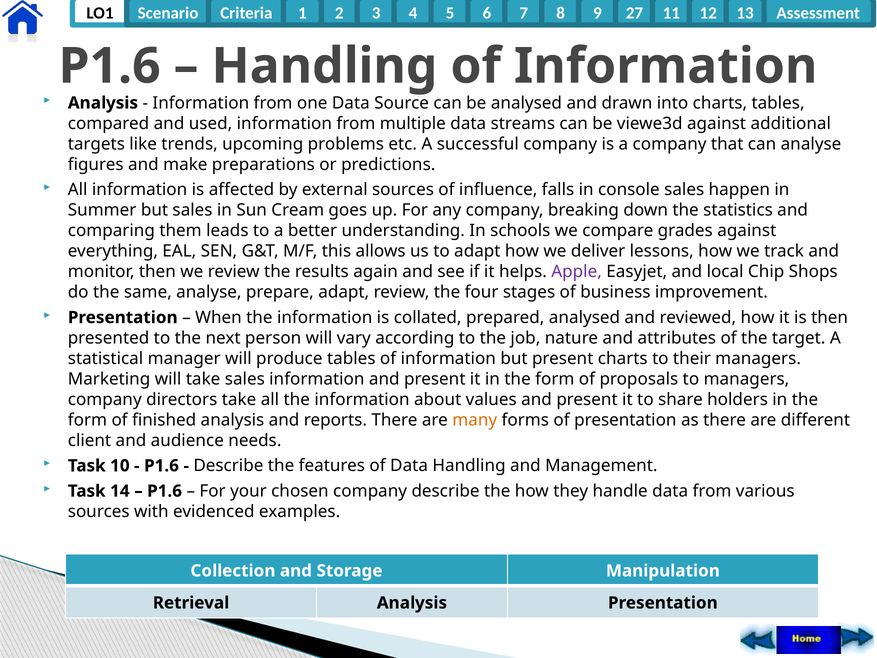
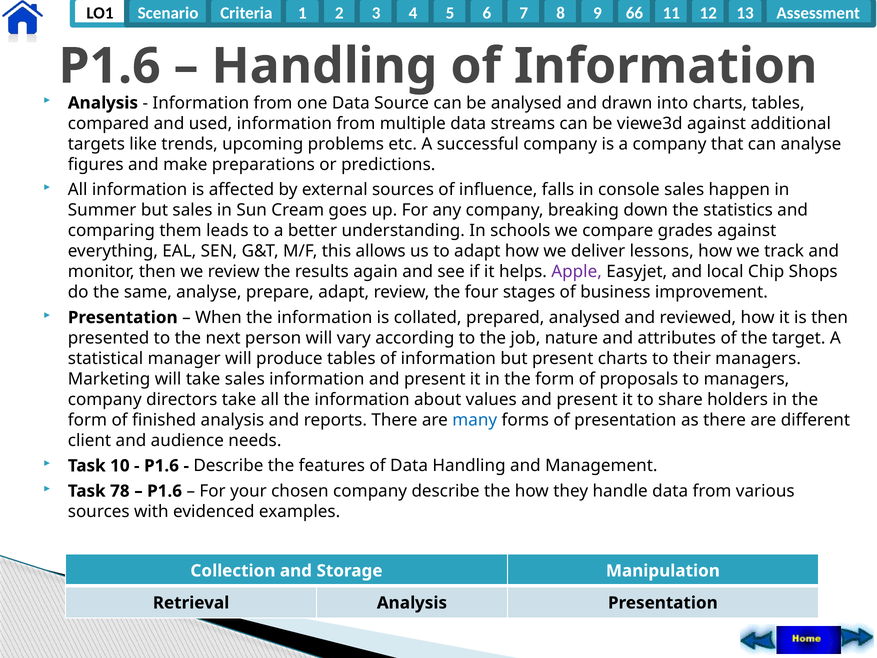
27: 27 -> 66 (634, 13)
many colour: orange -> blue (475, 420)
14: 14 -> 78 (120, 491)
